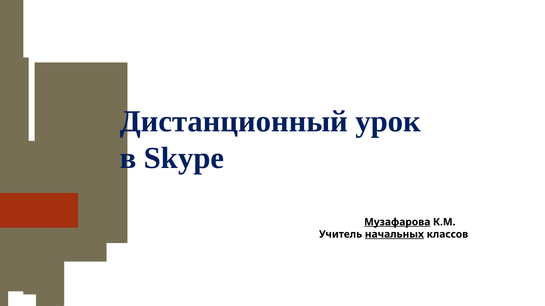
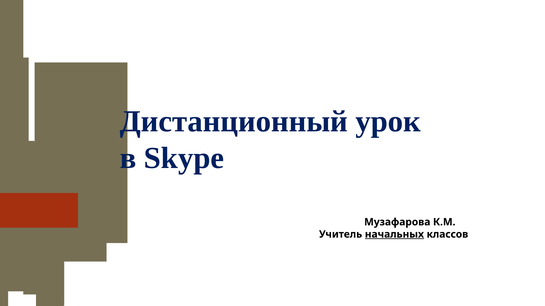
Музафарова underline: present -> none (397, 222)
